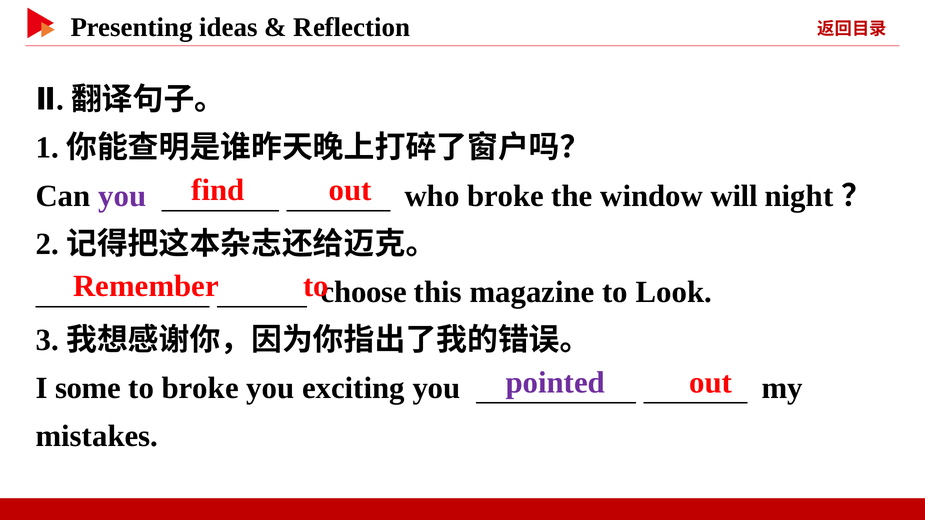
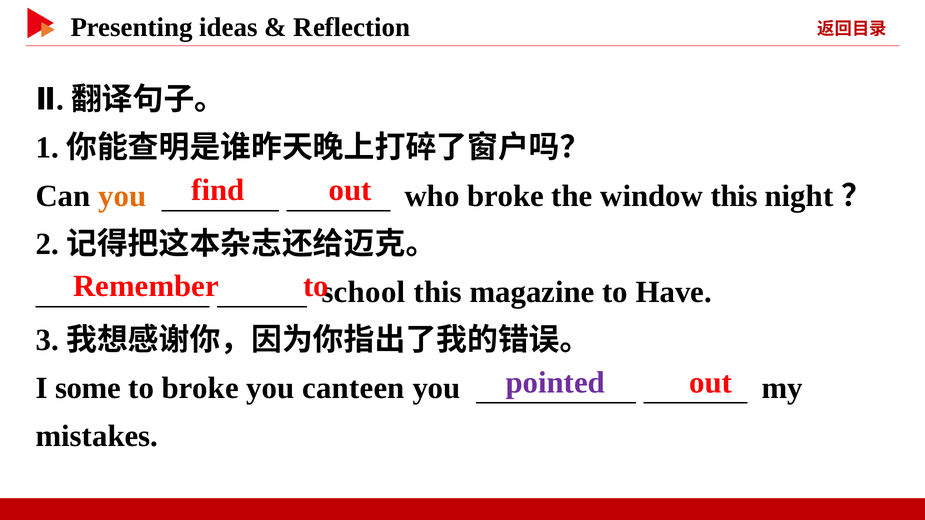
you colour: purple -> orange (122, 196)
window will: will -> this (734, 196)
choose: choose -> school (364, 292)
Look: Look -> Have (674, 292)
exciting: exciting -> canteen (353, 388)
